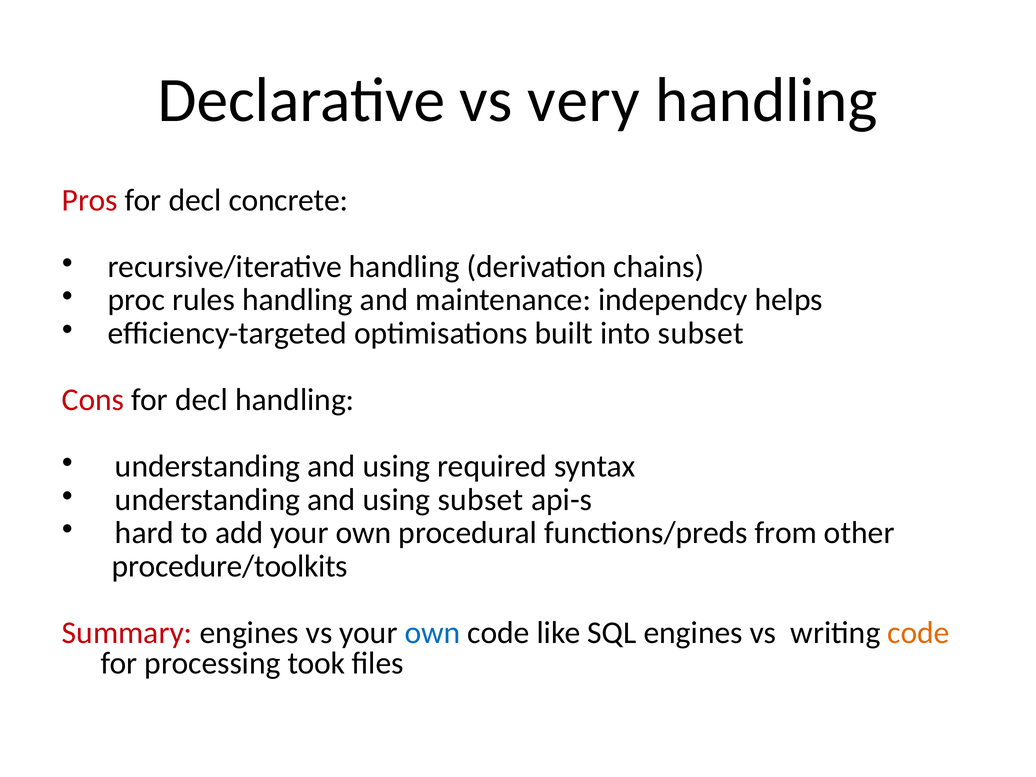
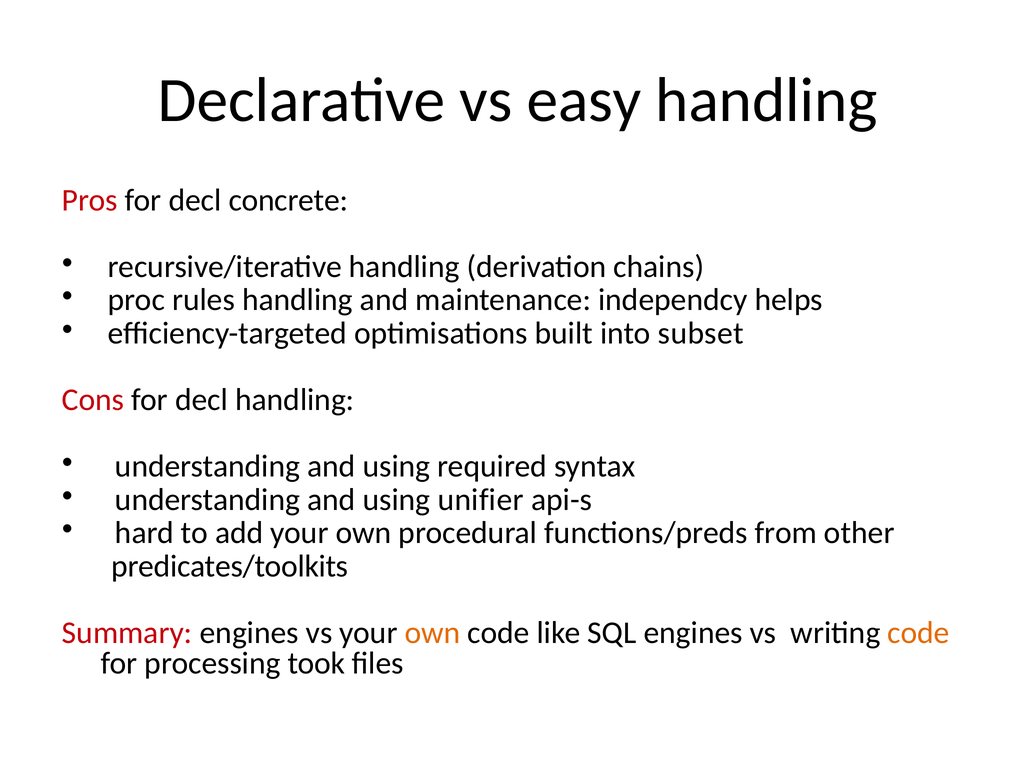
very: very -> easy (584, 100)
using subset: subset -> unifier (481, 500)
procedure/toolkits: procedure/toolkits -> predicates/toolkits (230, 566)
own colour: blue -> orange (433, 633)
